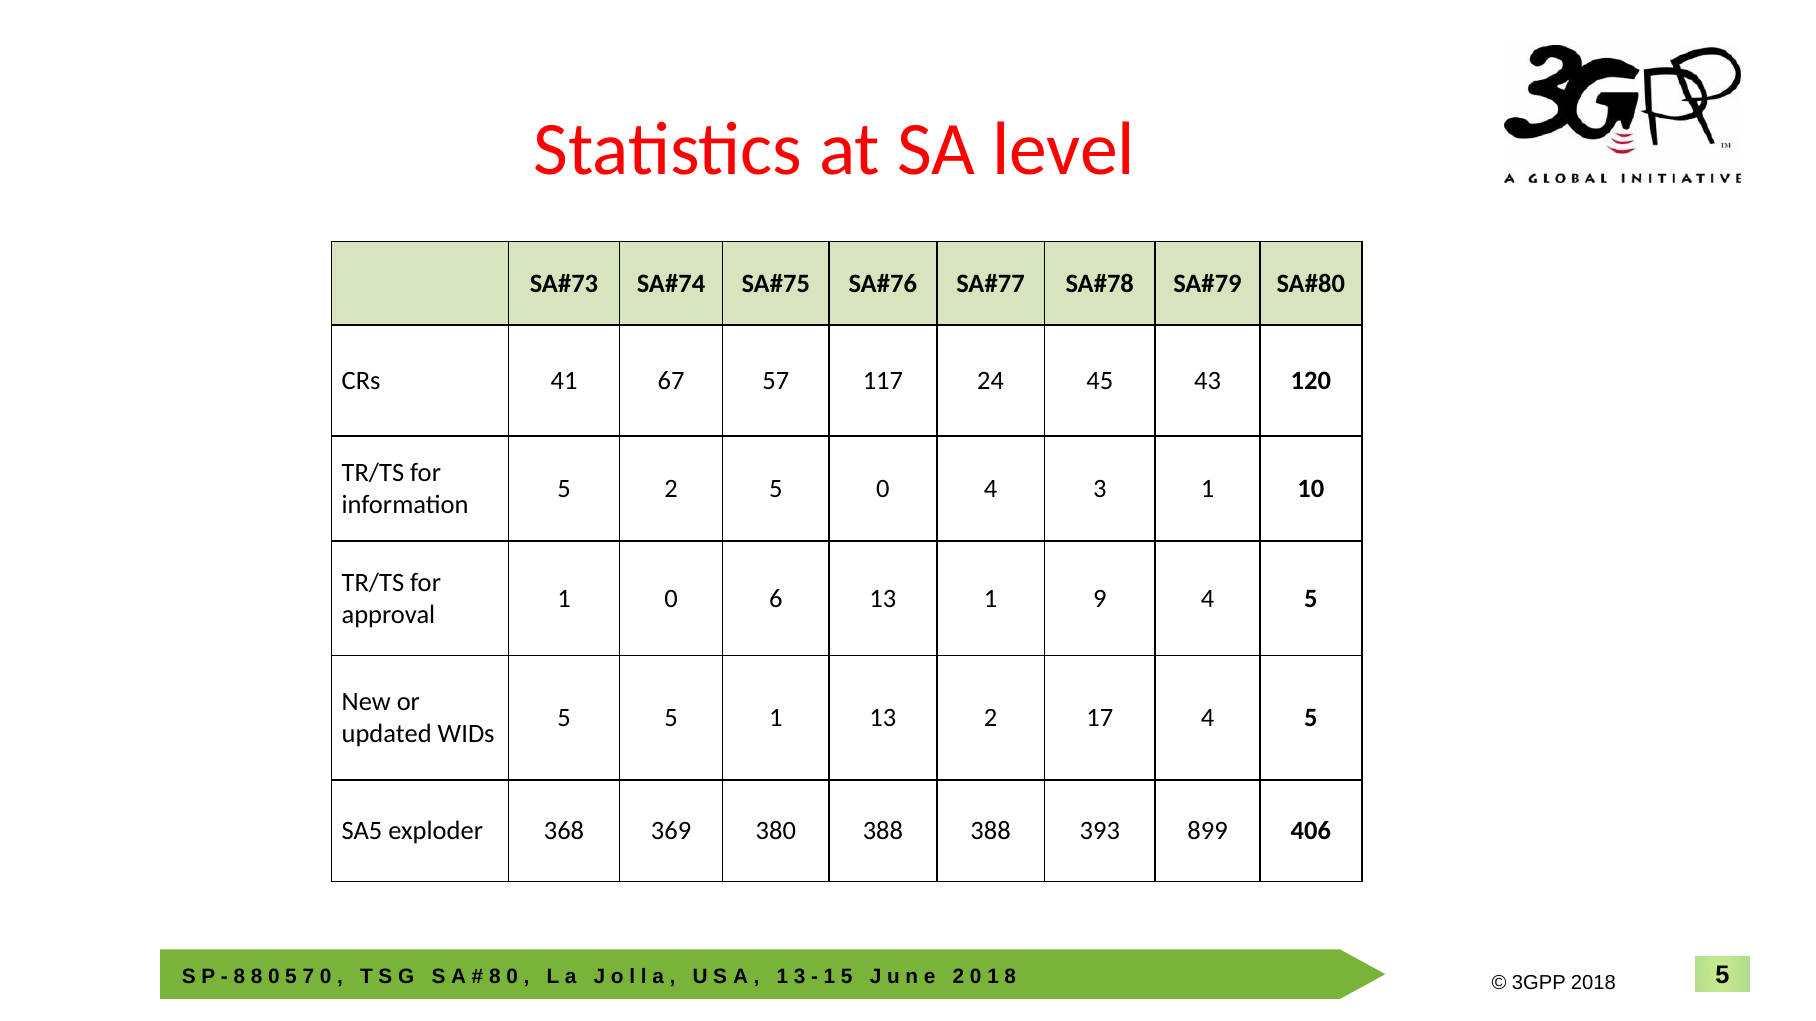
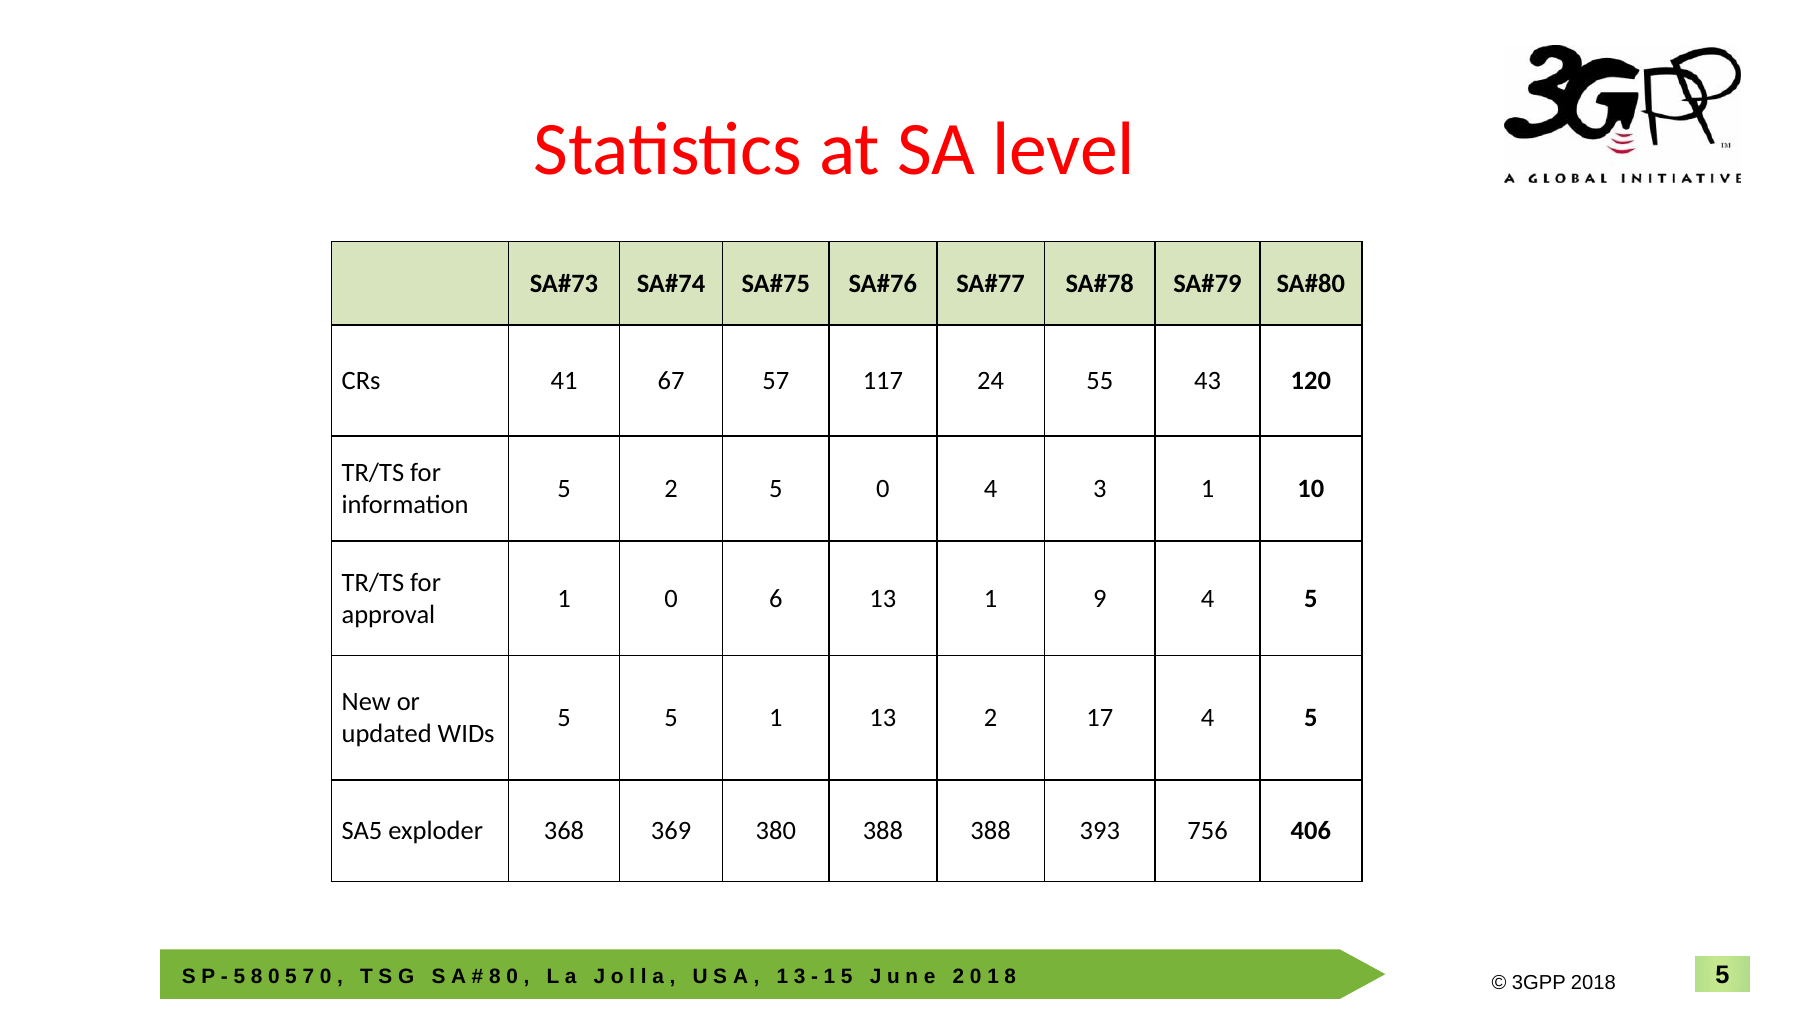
45: 45 -> 55 (1100, 381)
899: 899 -> 756 (1208, 831)
8: 8 -> 5 (239, 977)
